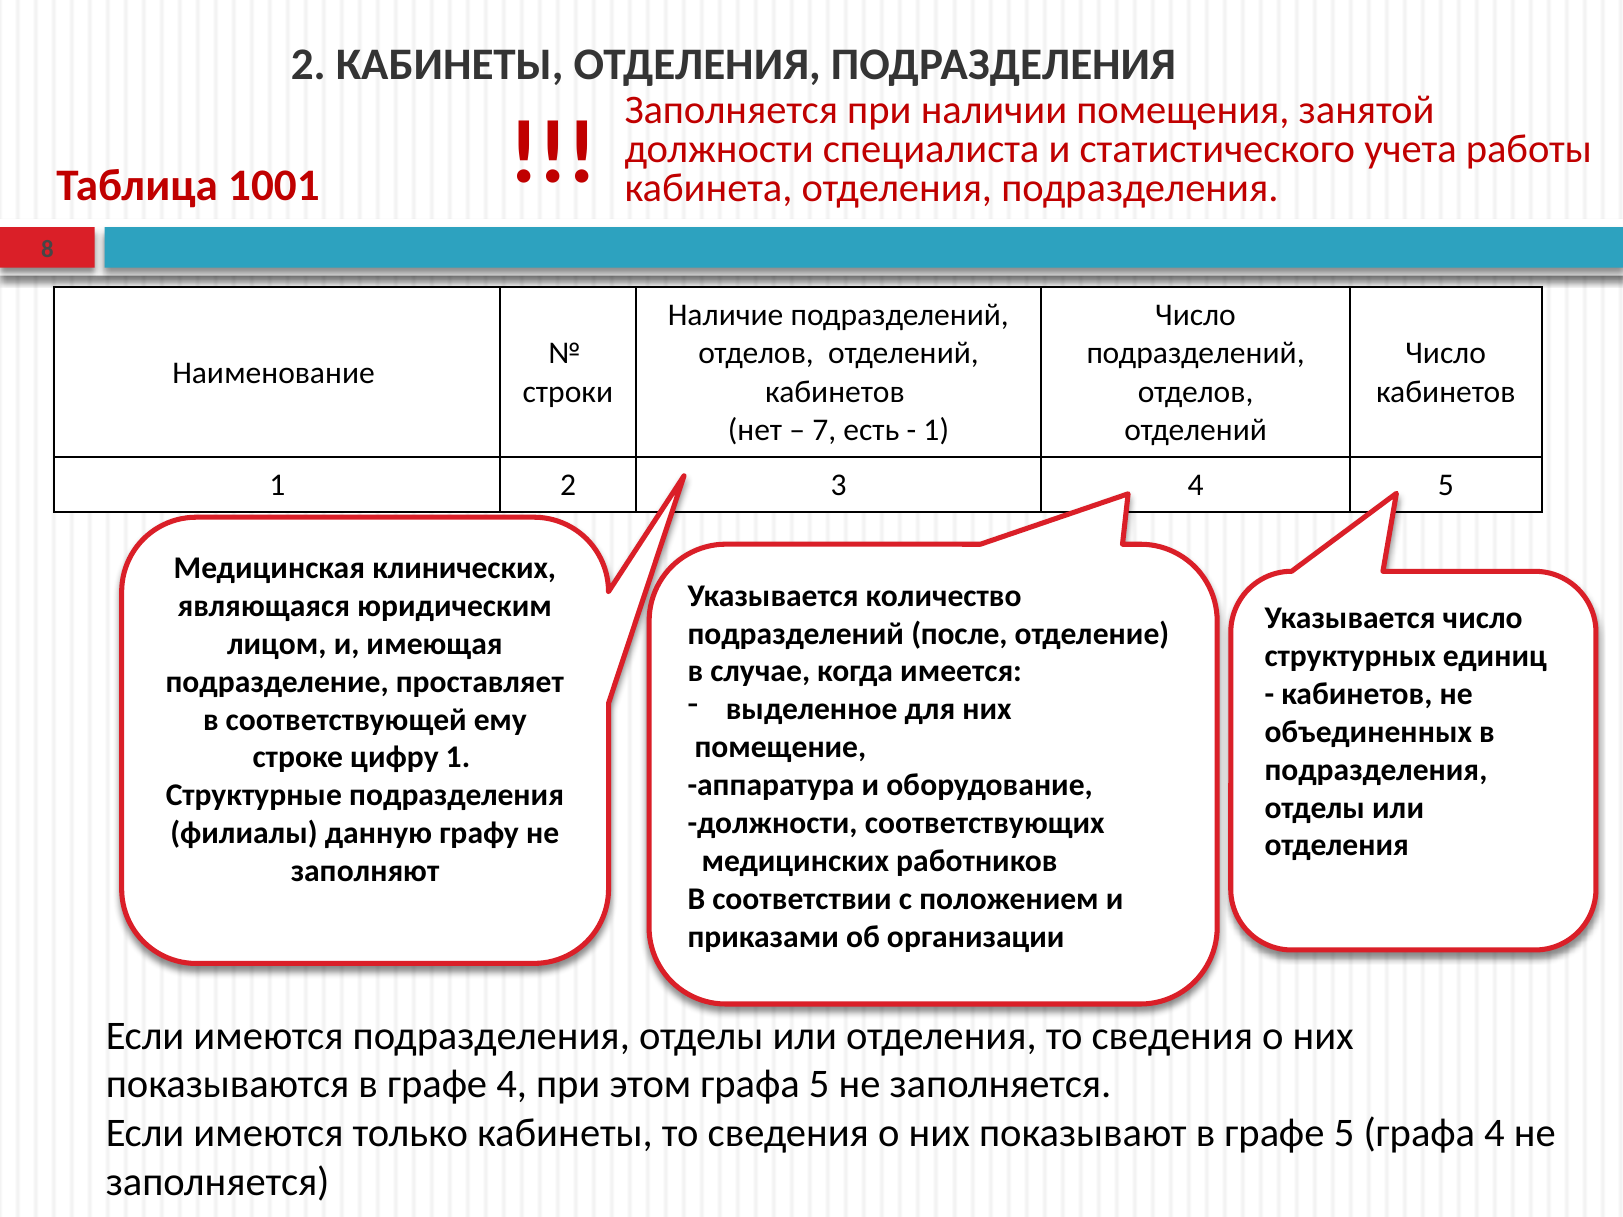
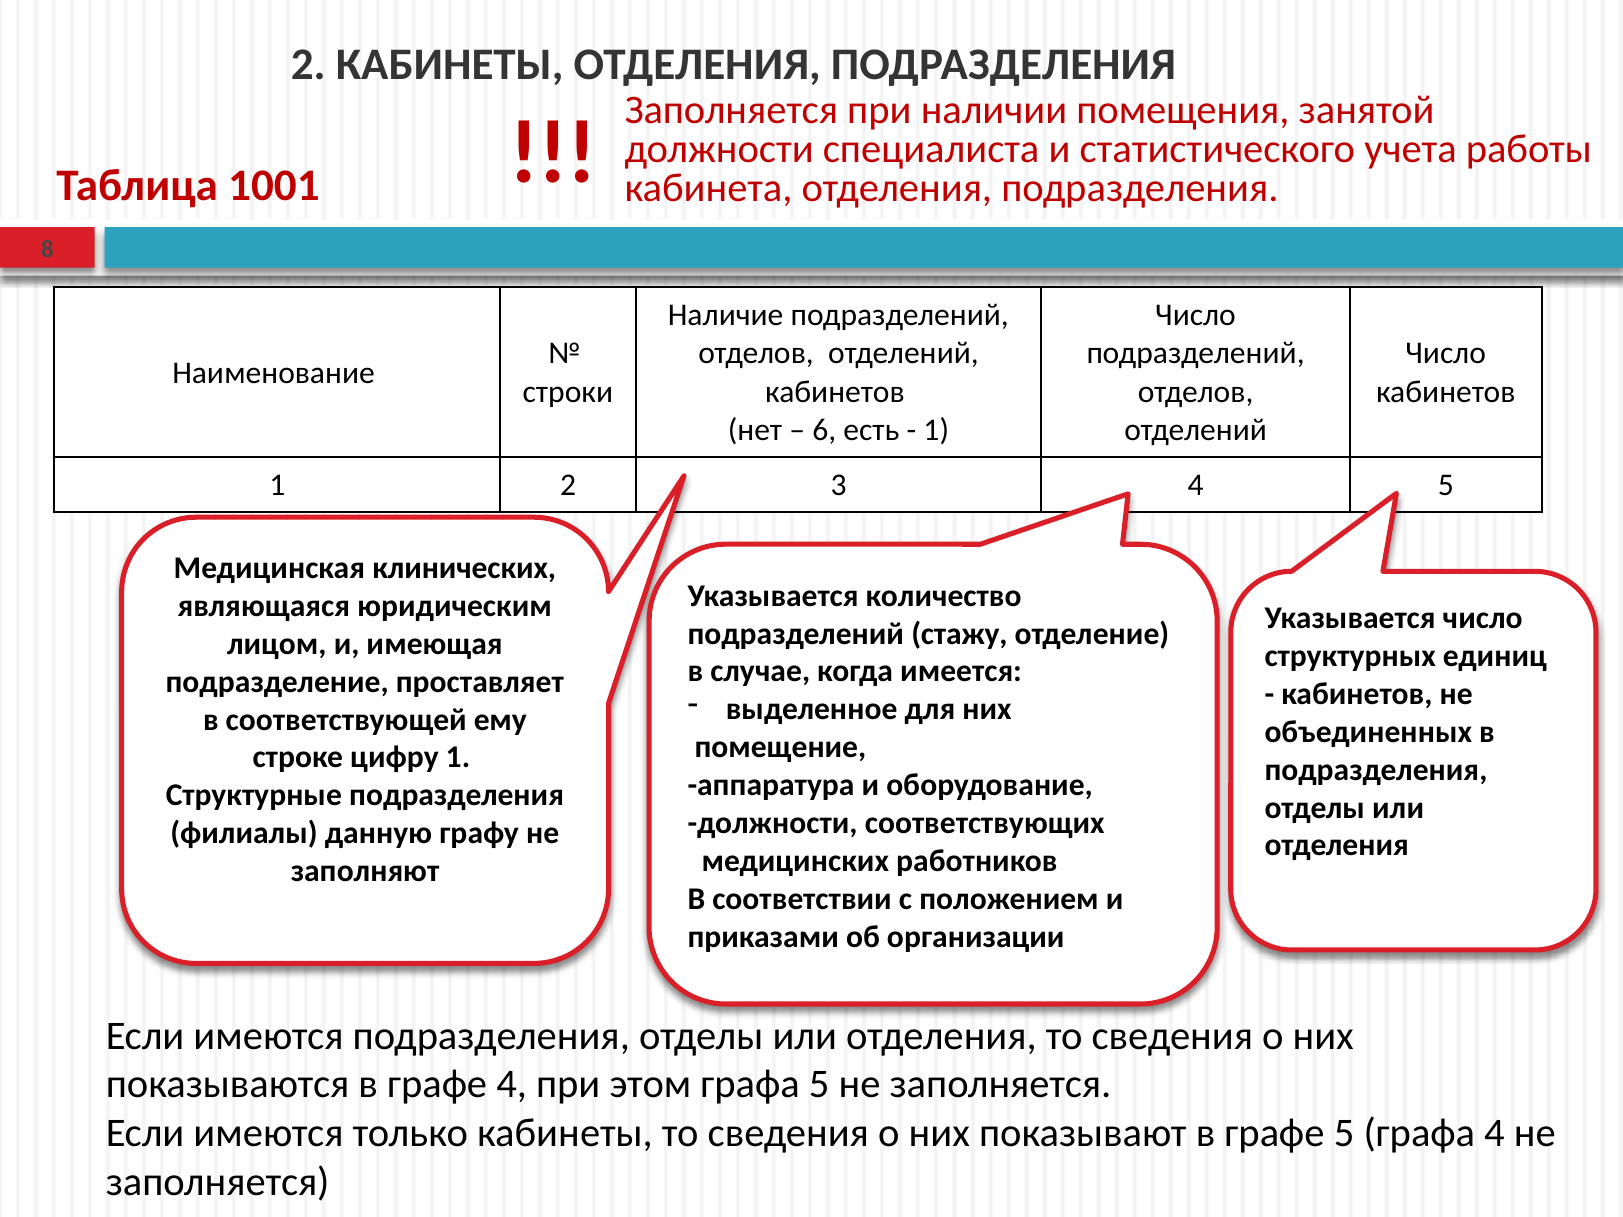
7: 7 -> 6 (824, 430)
после: после -> стажу (959, 634)
